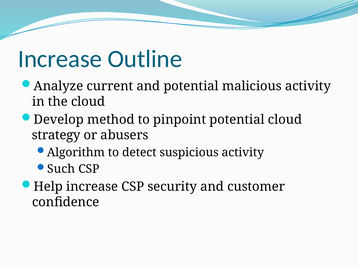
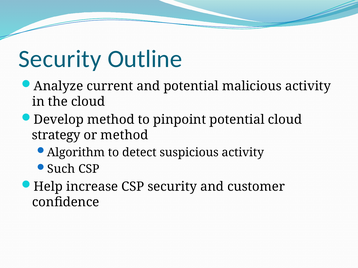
Increase: Increase -> Security (60, 59)
or abusers: abusers -> method (124, 135)
